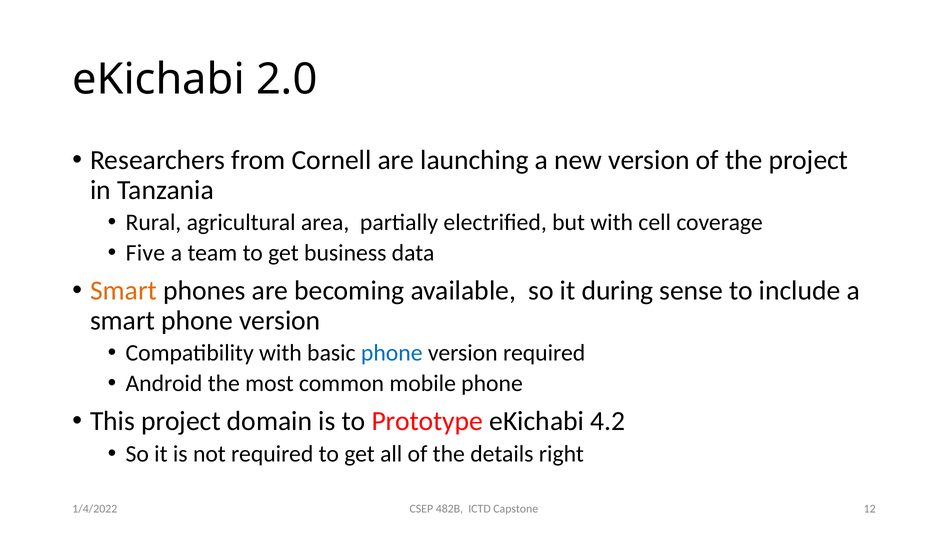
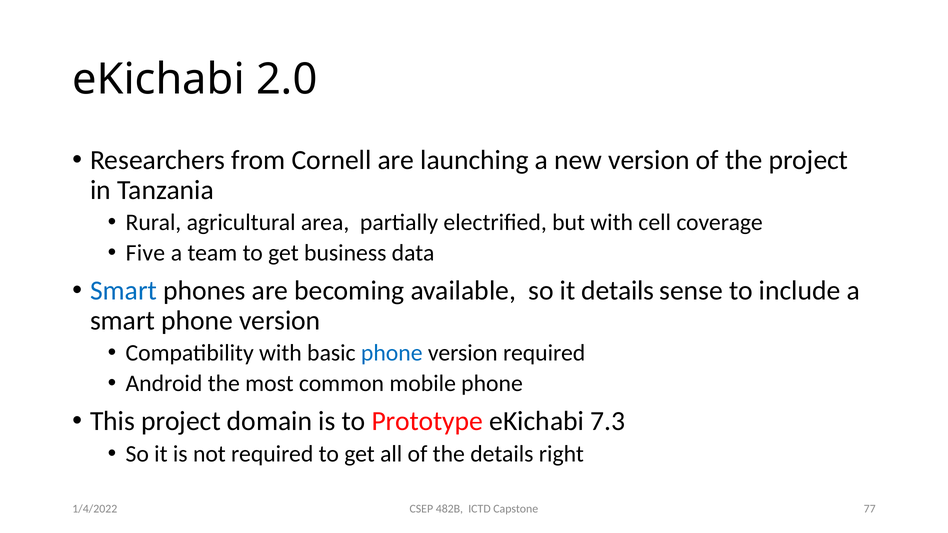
Smart colour: orange -> blue (123, 291)
it during: during -> details (618, 291)
4.2: 4.2 -> 7.3 (608, 421)
12: 12 -> 77 (870, 509)
